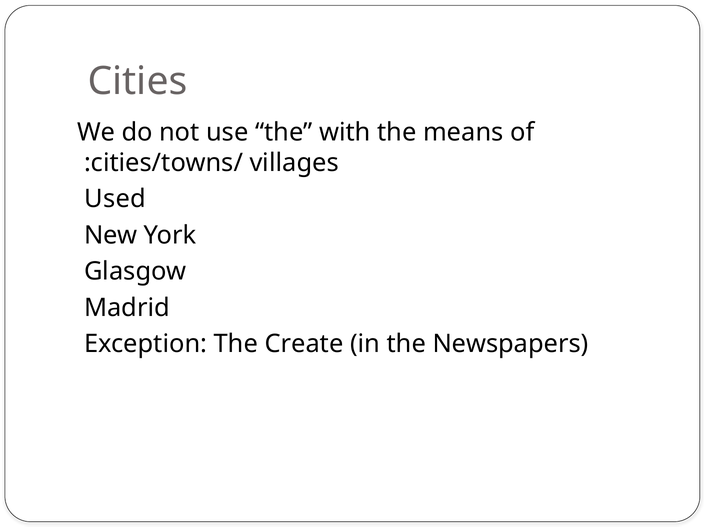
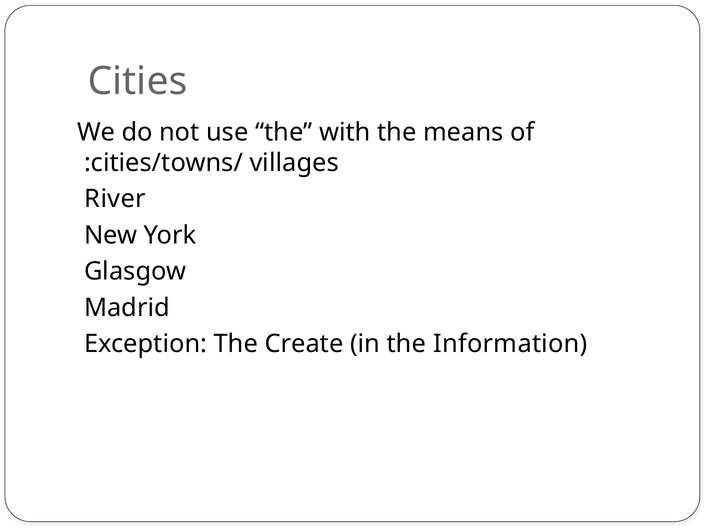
Used: Used -> River (115, 199)
Newspapers: Newspapers -> Information (510, 344)
